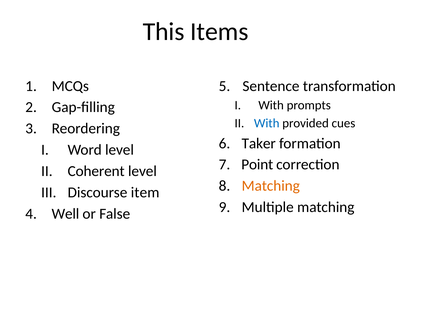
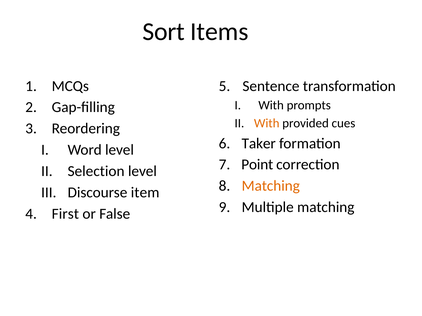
This: This -> Sort (164, 32)
With colour: blue -> orange (267, 123)
Coherent: Coherent -> Selection (96, 171)
Well: Well -> First (65, 214)
